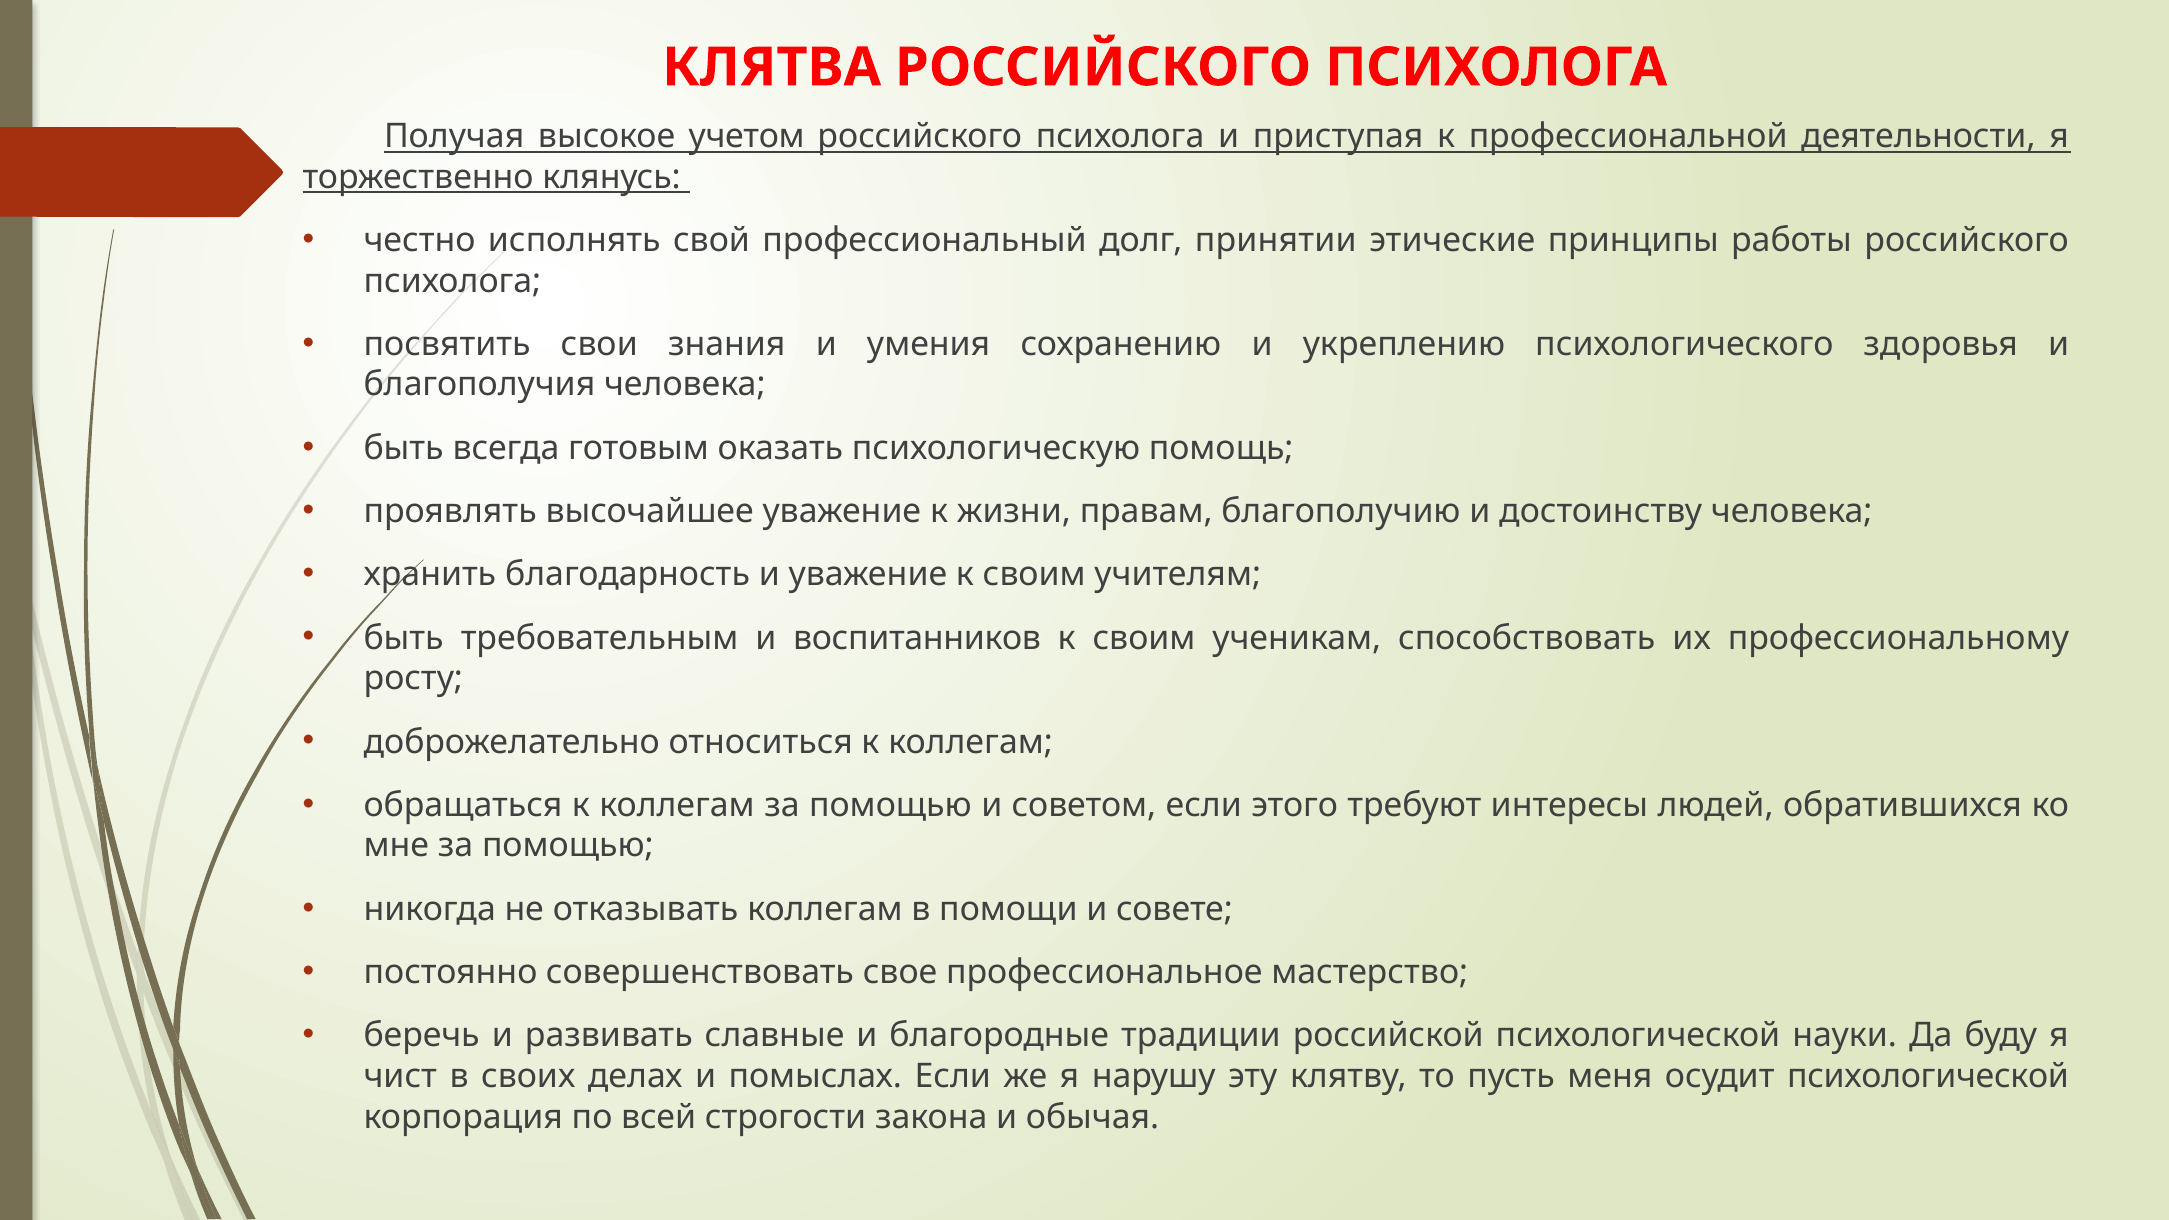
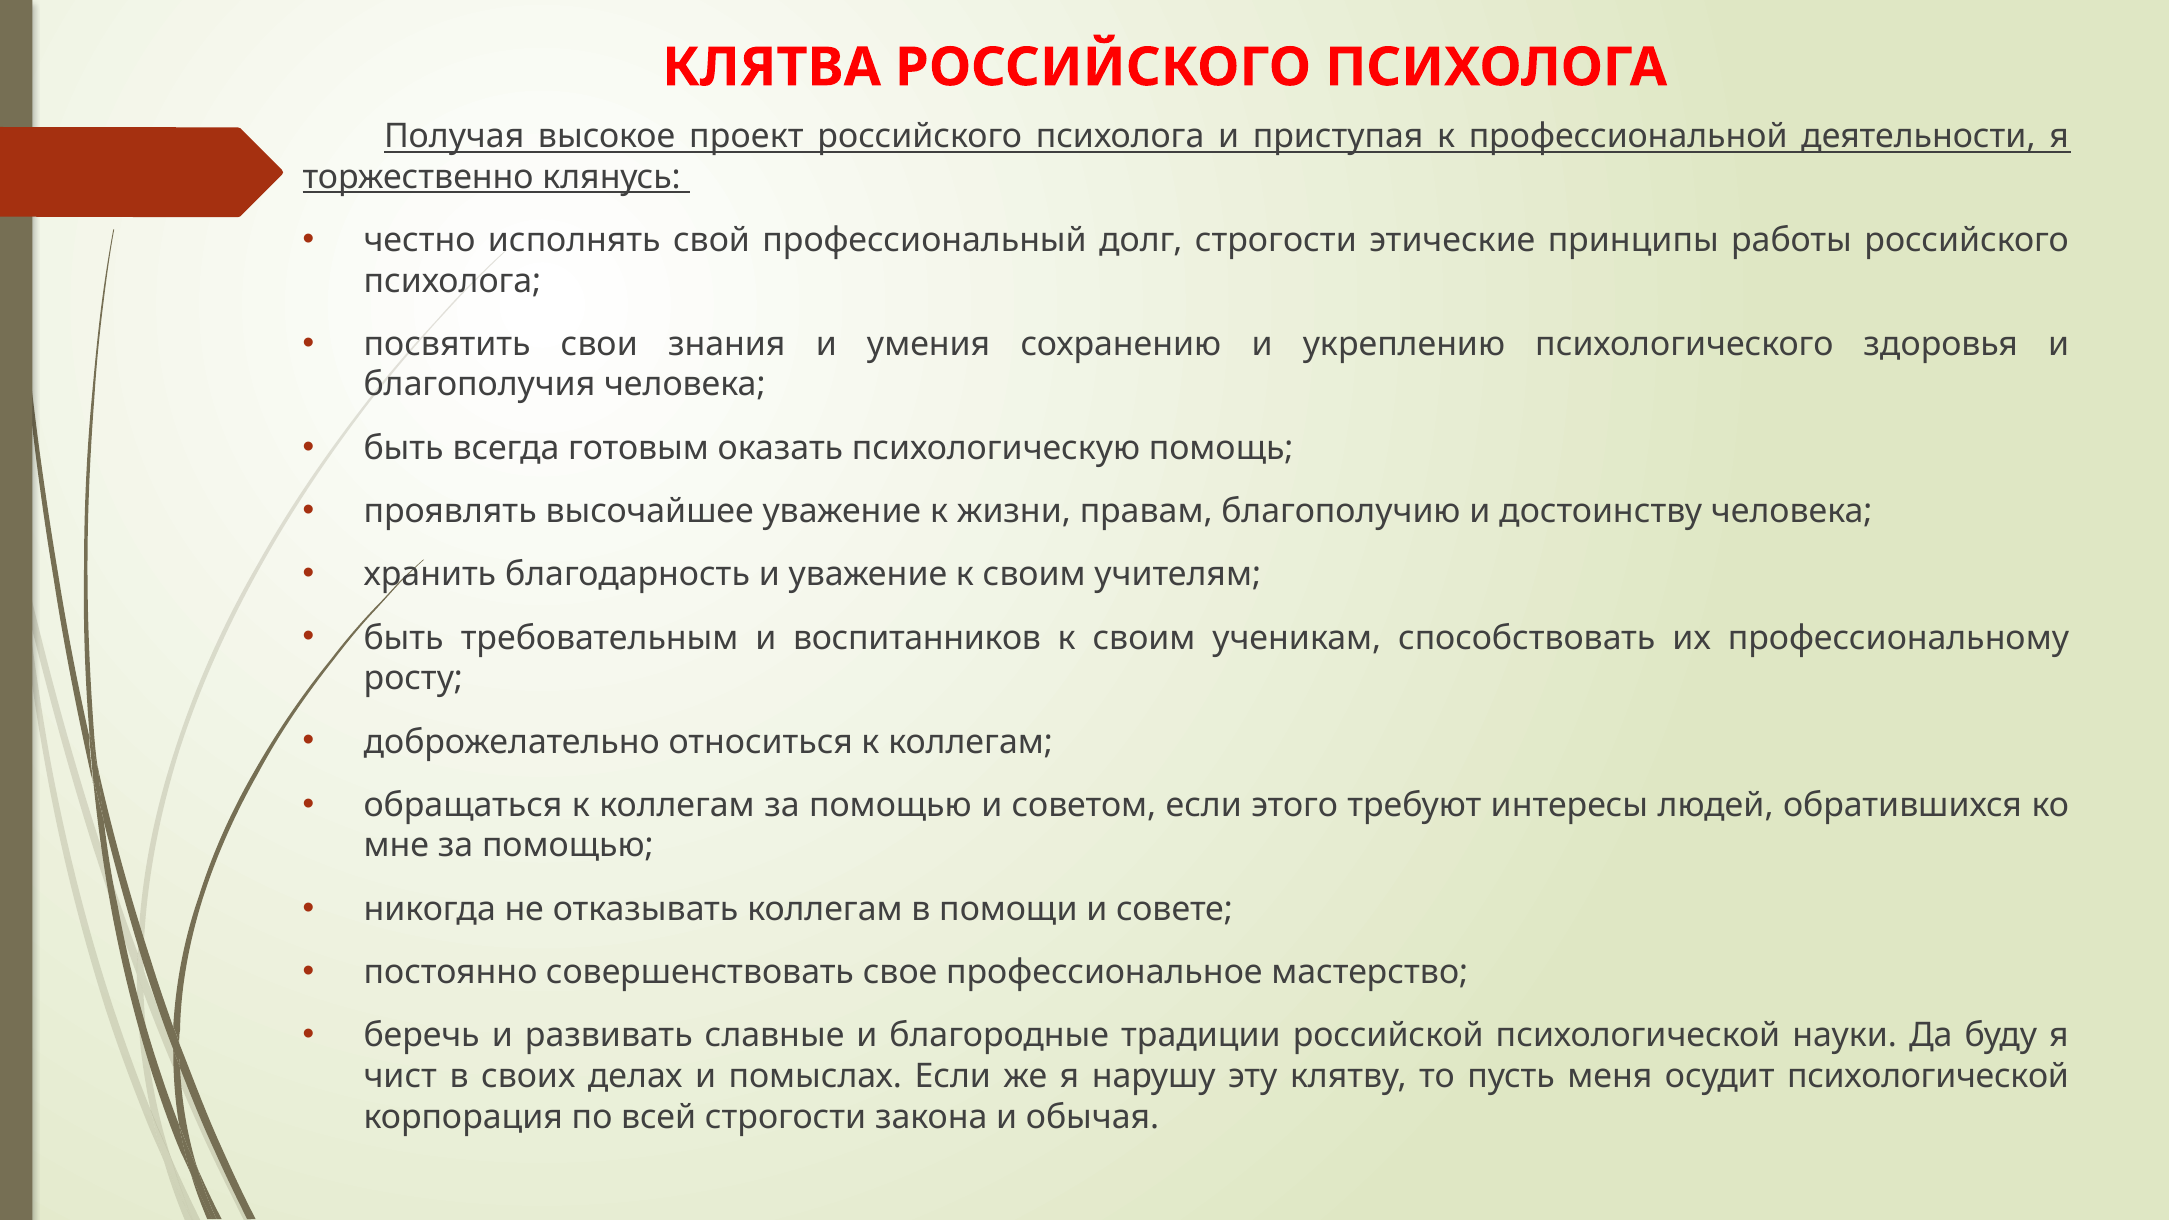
учетом: учетом -> проект (746, 136)
долг принятии: принятии -> строгости (1276, 240)
